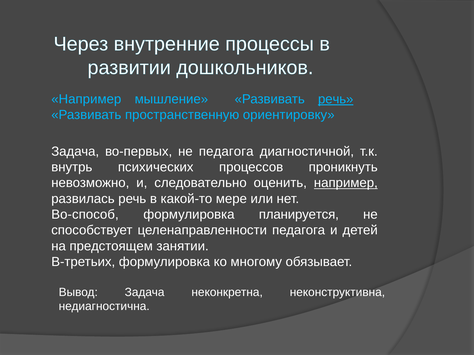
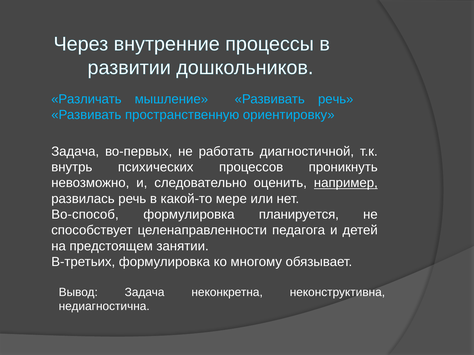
Например: Например -> Различать (86, 99)
речь underline: present -> none (336, 99)
не педагога: педагога -> работать (226, 152)
